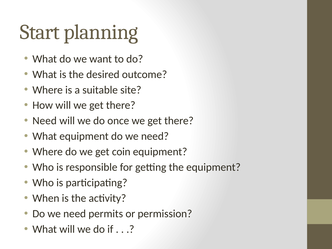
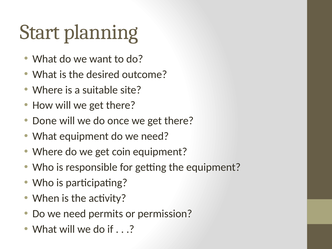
Need: Need -> Done (45, 121)
